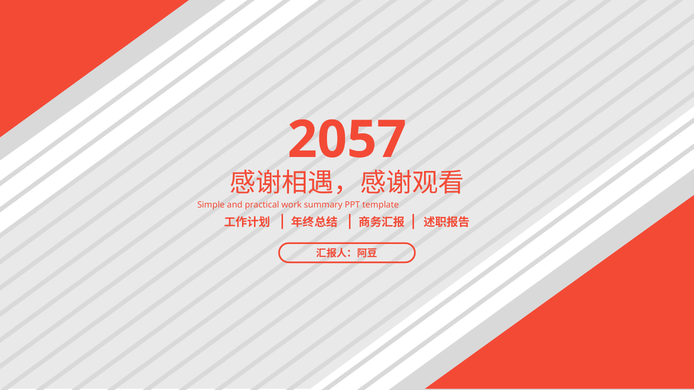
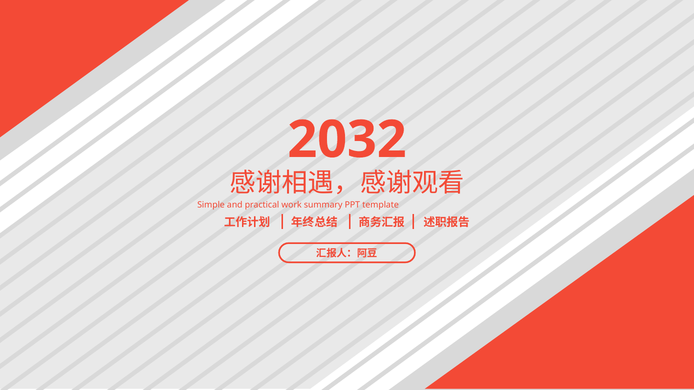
2057: 2057 -> 2032 (347, 140)
